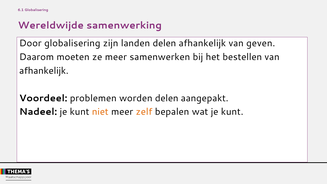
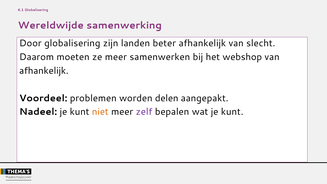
landen delen: delen -> beter (164, 43)
geven: geven -> slecht (261, 43)
bestellen: bestellen -> webshop (242, 57)
zelf colour: orange -> purple (144, 112)
